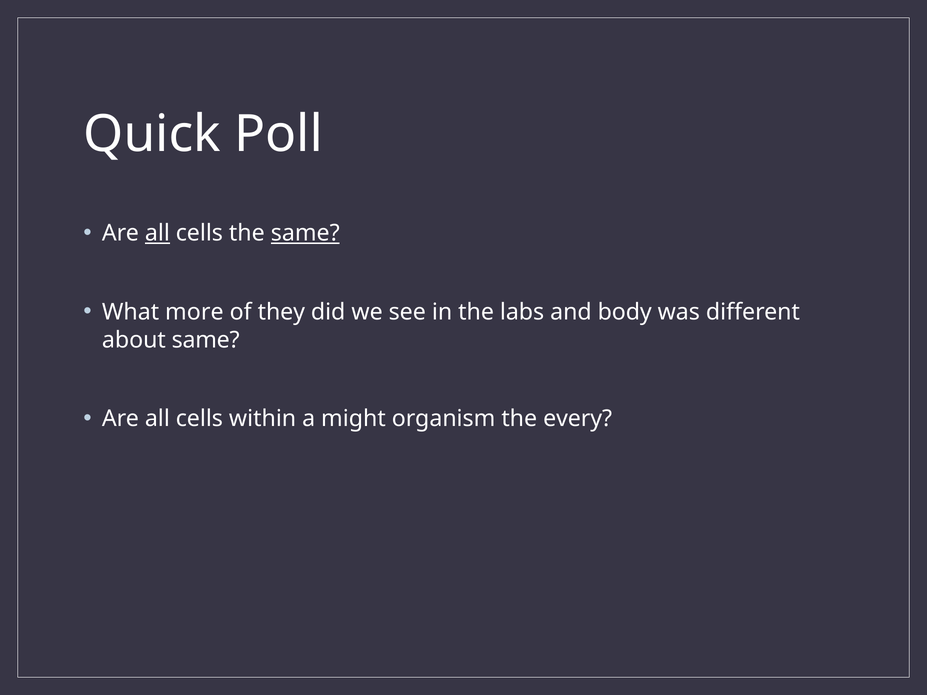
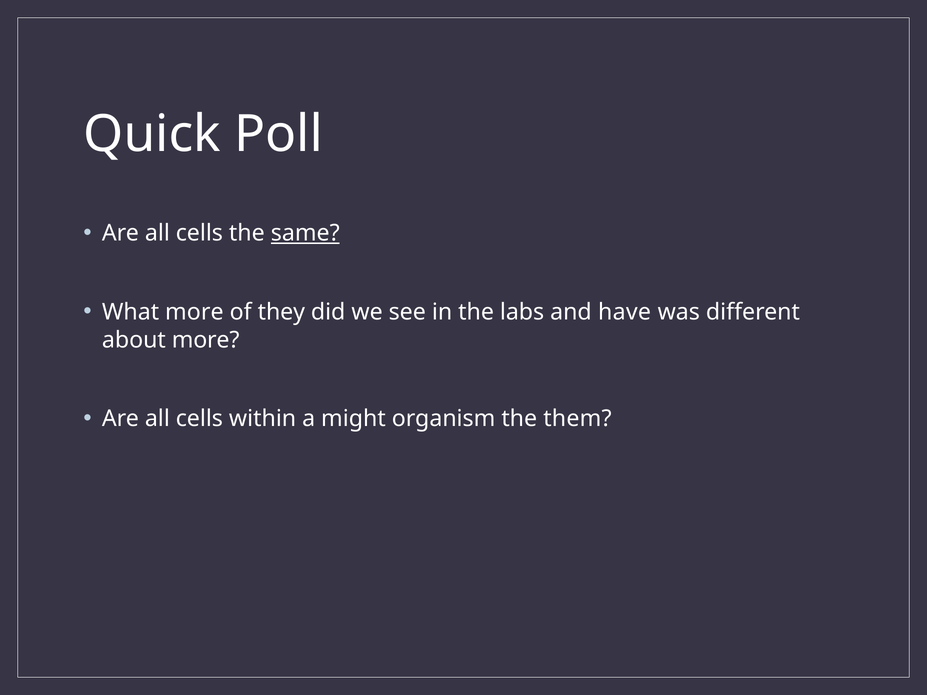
all underline: present -> none (157, 233)
body: body -> have (625, 312)
about same: same -> more (206, 340)
every: every -> them (577, 419)
